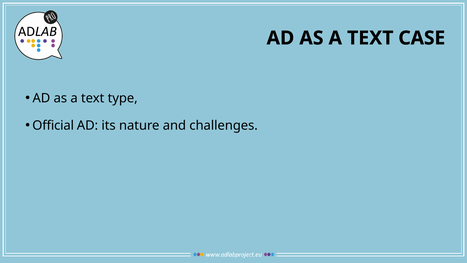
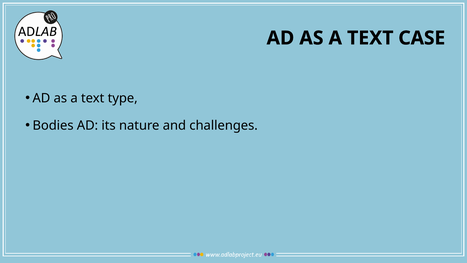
Official: Official -> Bodies (53, 125)
